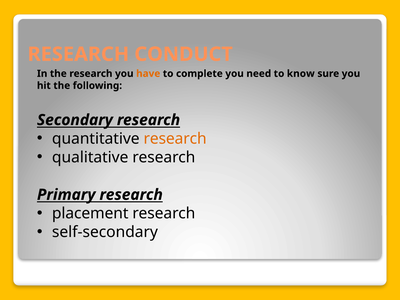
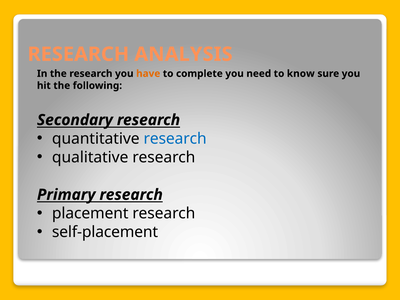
CONDUCT: CONDUCT -> ANALYSIS (183, 54)
research colour: orange -> blue (175, 139)
self-secondary: self-secondary -> self-placement (105, 232)
